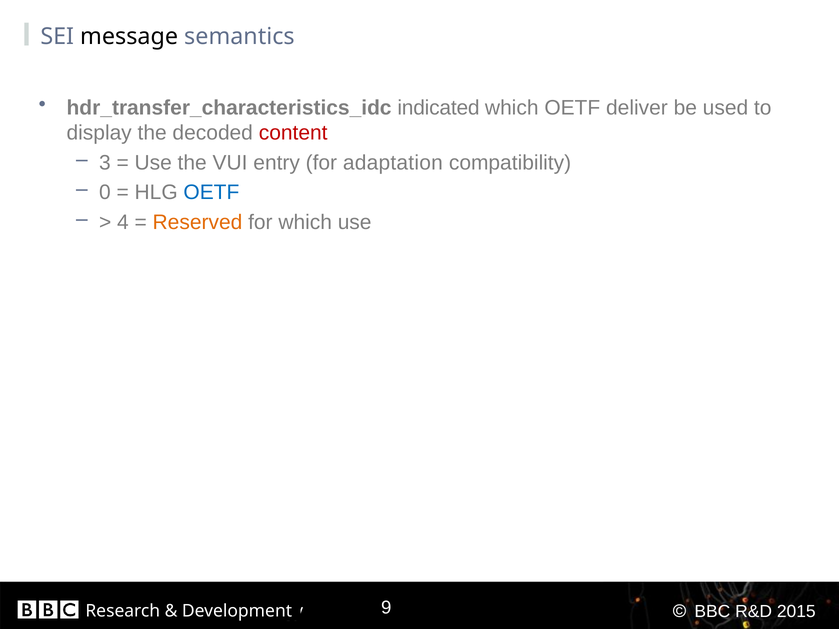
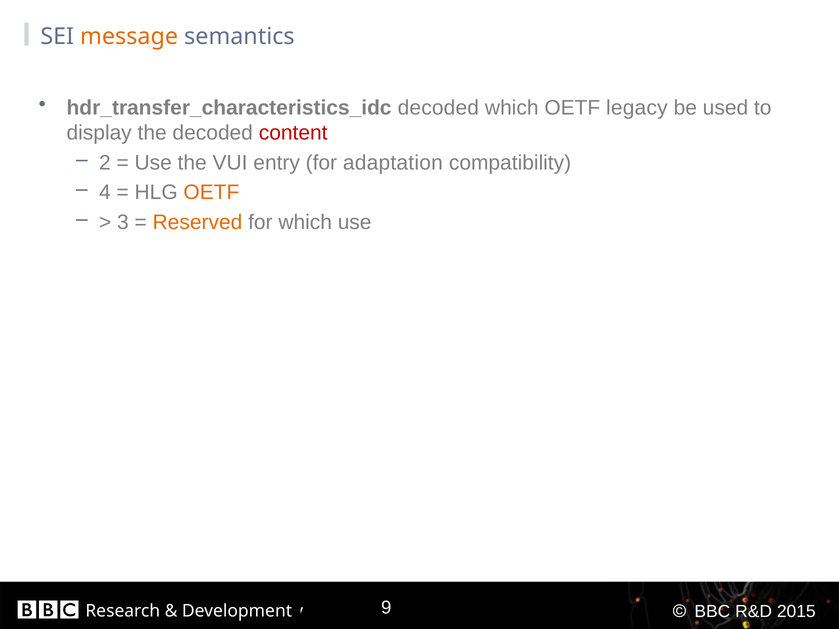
message colour: black -> orange (129, 37)
hdr_transfer_characteristics_idc indicated: indicated -> decoded (438, 108)
deliver: deliver -> legacy (637, 108)
3: 3 -> 2 (105, 163)
0: 0 -> 4 (105, 193)
OETF colour: blue -> orange (211, 193)
4: 4 -> 3 (123, 222)
